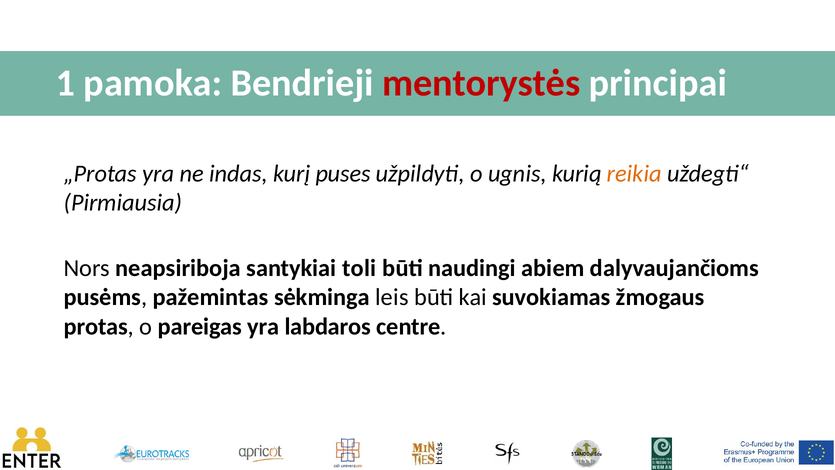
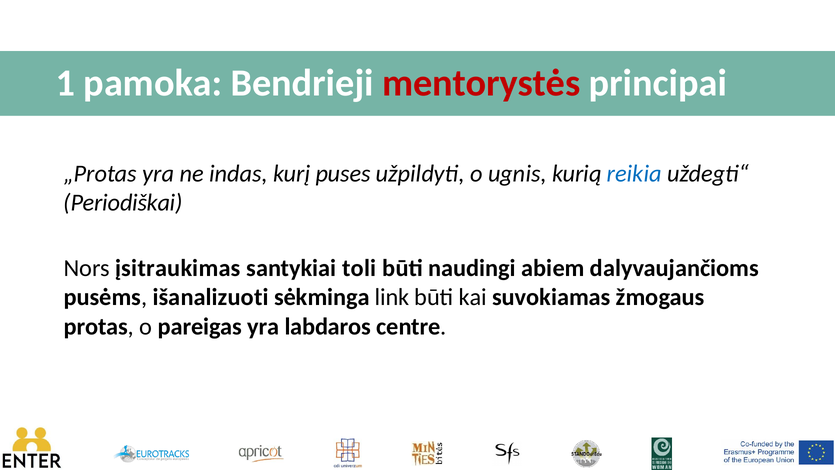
reikia colour: orange -> blue (634, 174)
Pirmiausia: Pirmiausia -> Periodiškai (123, 203)
neapsiriboja: neapsiriboja -> įsitraukimas (178, 268)
pažemintas: pažemintas -> išanalizuoti (211, 297)
leis: leis -> link (392, 297)
